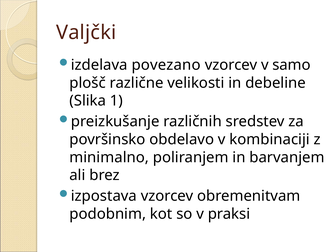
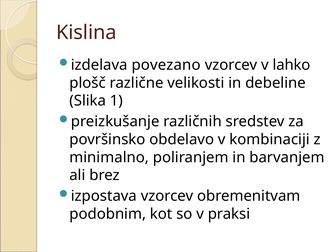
Valjčki: Valjčki -> Kislina (86, 32)
samo: samo -> lahko (292, 65)
